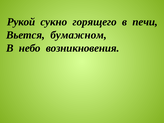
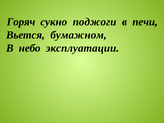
Рукой: Рукой -> Горяч (21, 22)
горящего: горящего -> поджоги (95, 22)
возникновения: возникновения -> эксплуатации (83, 48)
